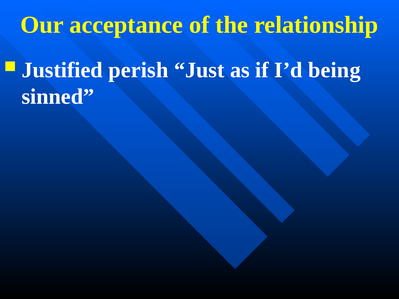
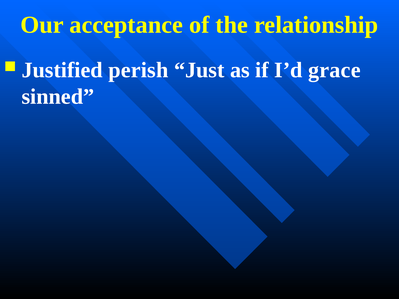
being: being -> grace (334, 70)
